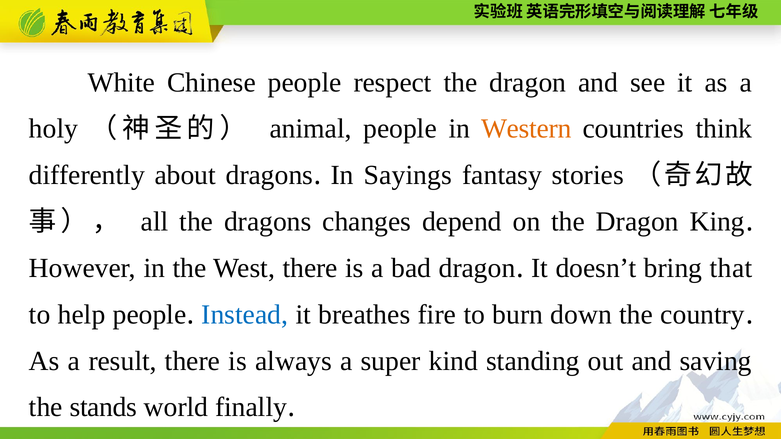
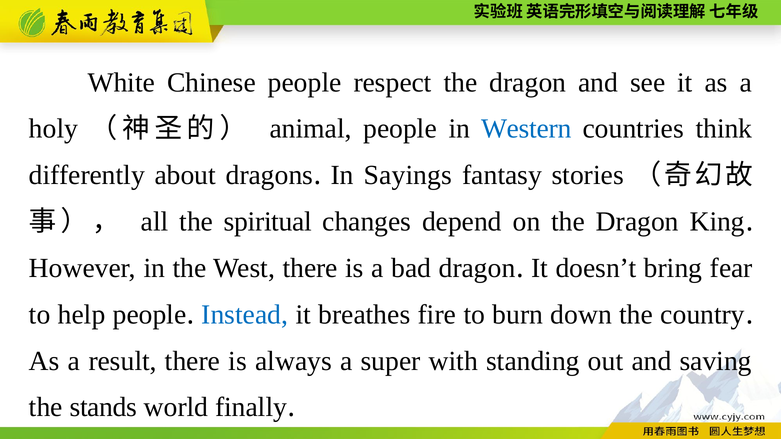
Western colour: orange -> blue (526, 129)
the dragons: dragons -> spiritual (268, 222)
that: that -> fear (731, 268)
kind: kind -> with (453, 361)
